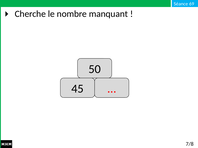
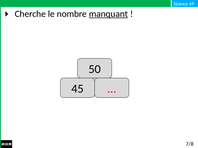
manquant underline: none -> present (108, 14)
